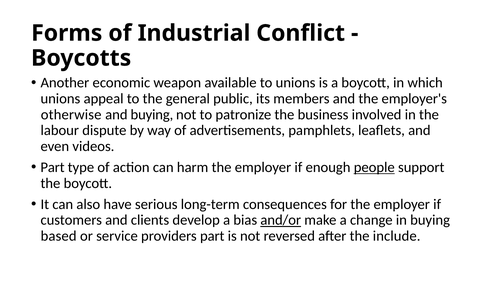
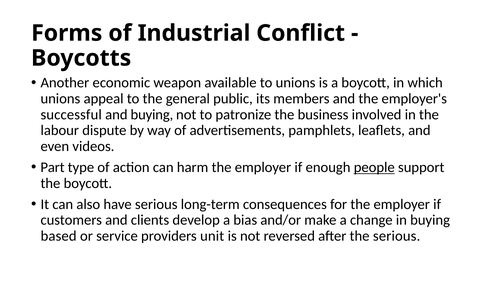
otherwise: otherwise -> successful (71, 114)
and/or underline: present -> none (281, 220)
providers part: part -> unit (212, 235)
the include: include -> serious (397, 235)
